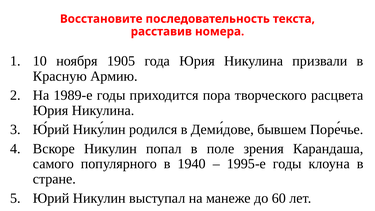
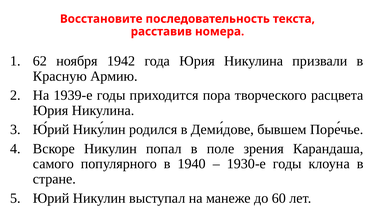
10: 10 -> 62 (40, 61)
1905: 1905 -> 1942 (121, 61)
1989-е: 1989-е -> 1939-е (73, 95)
1995-е: 1995-е -> 1930-е (246, 164)
